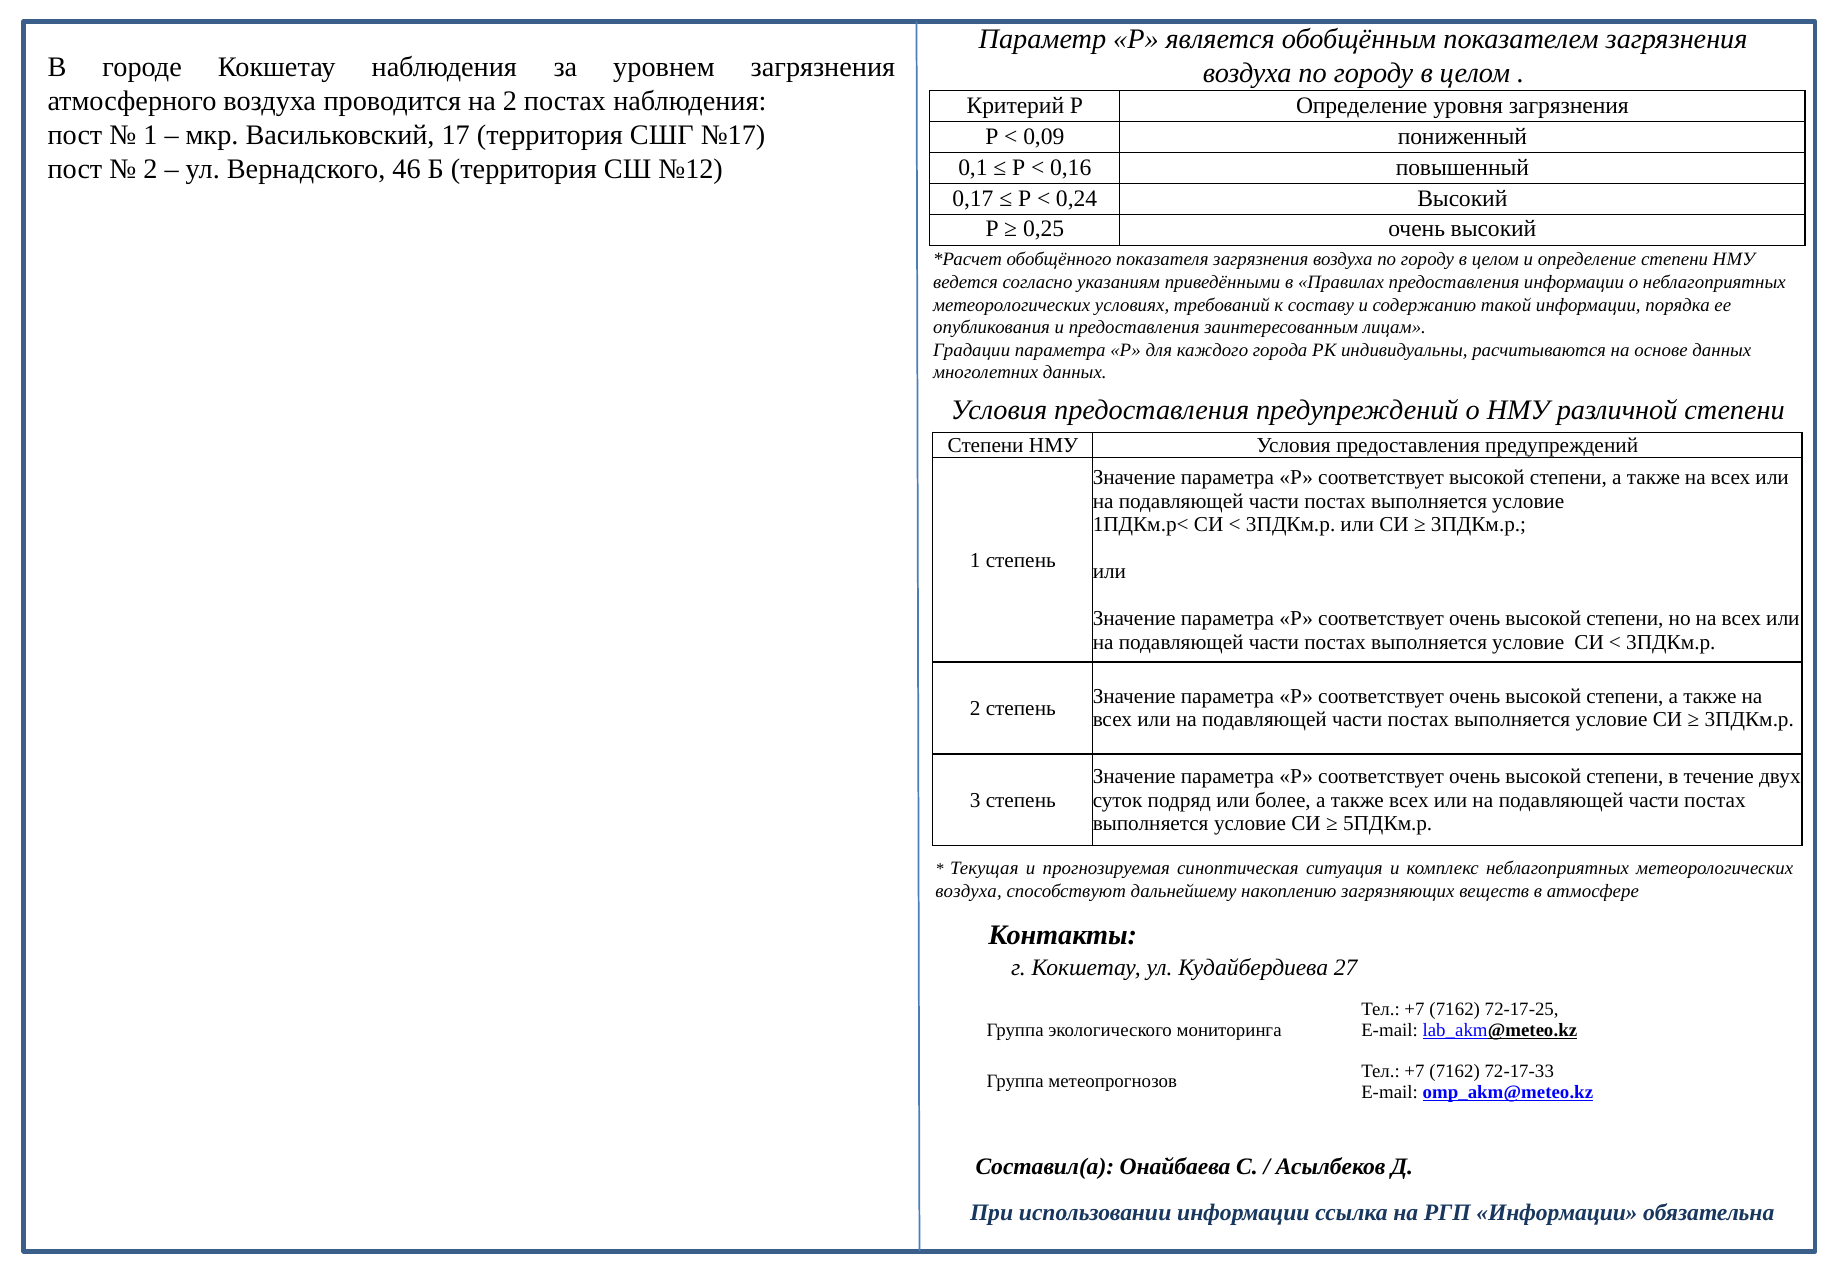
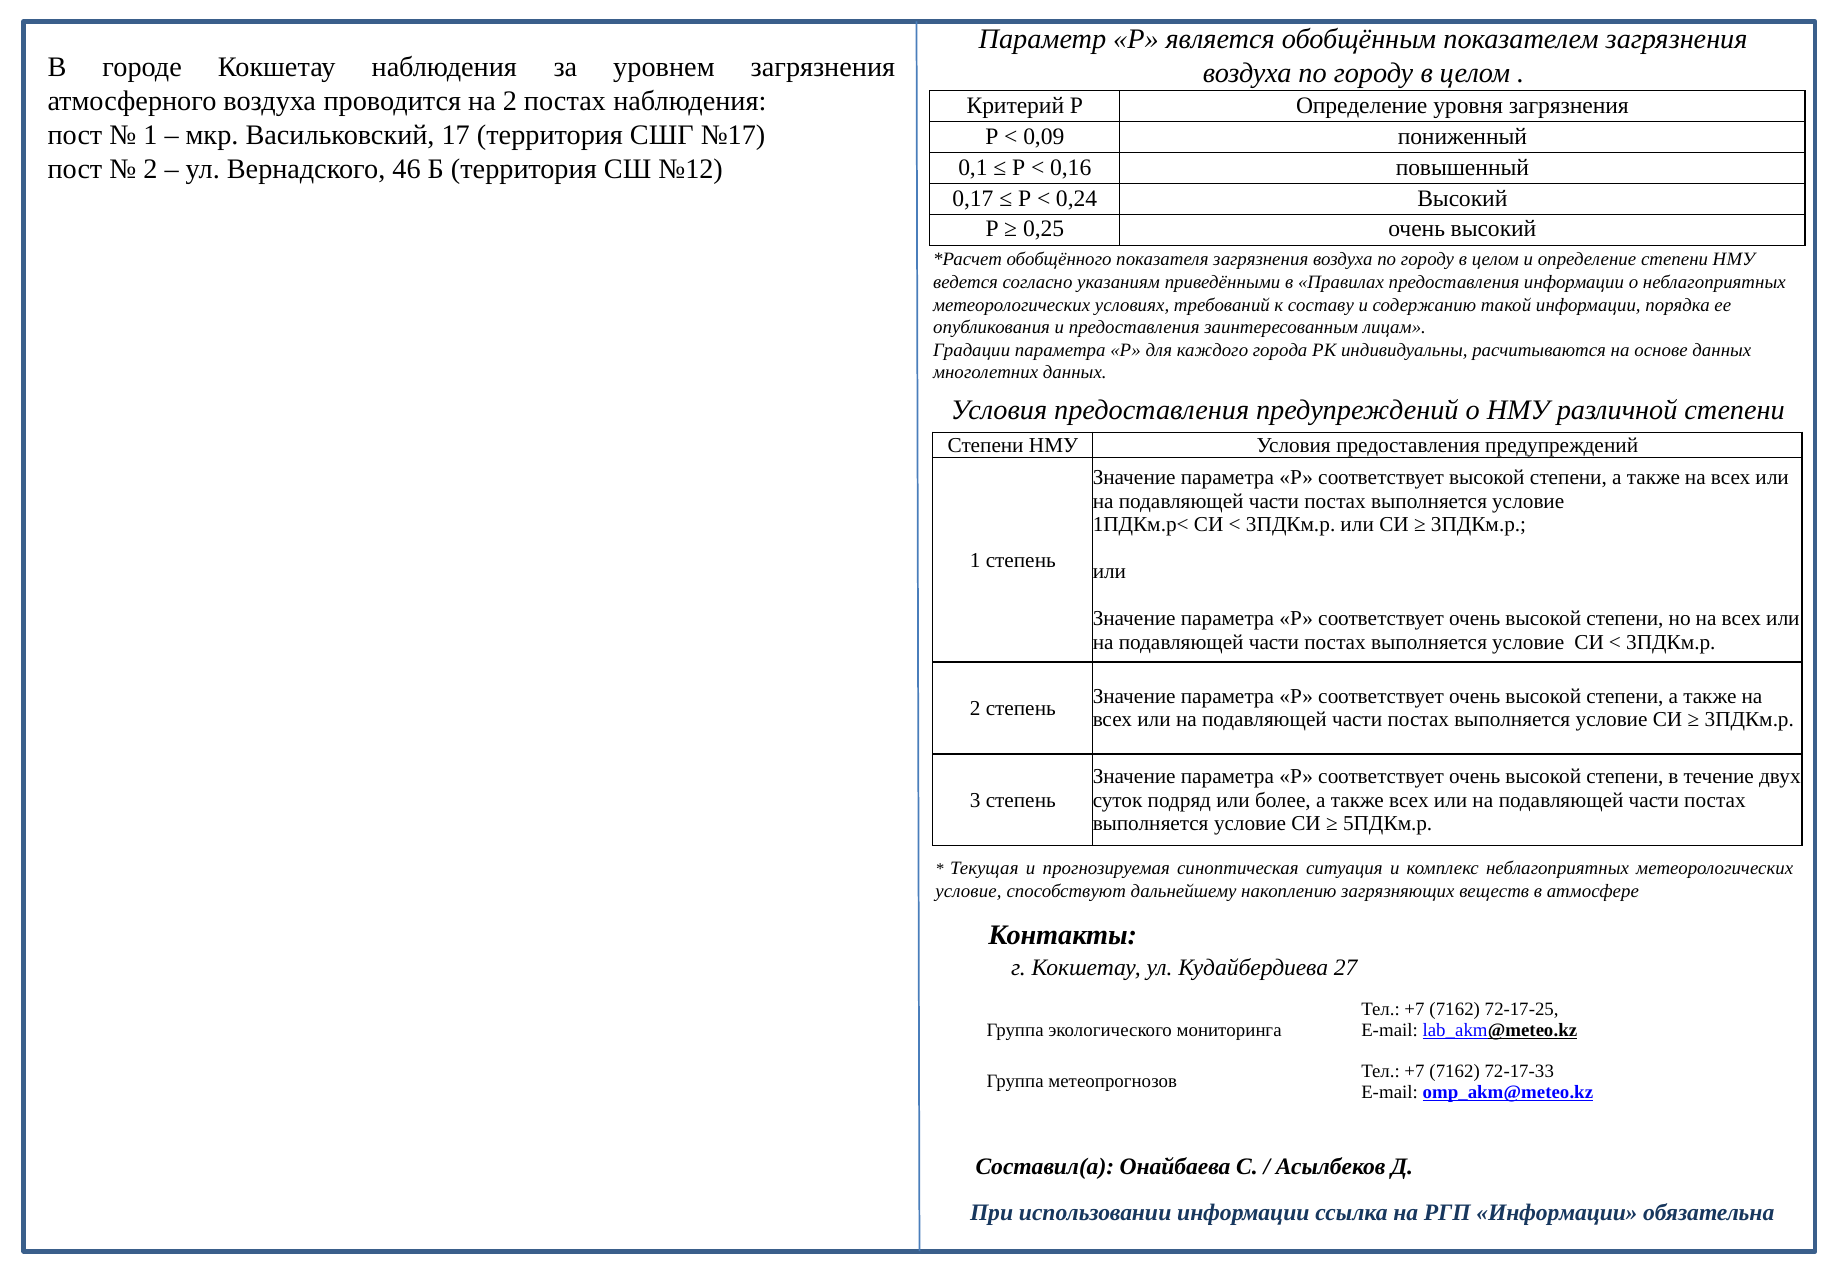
воздуха: воздуха -> условие (969, 891)
